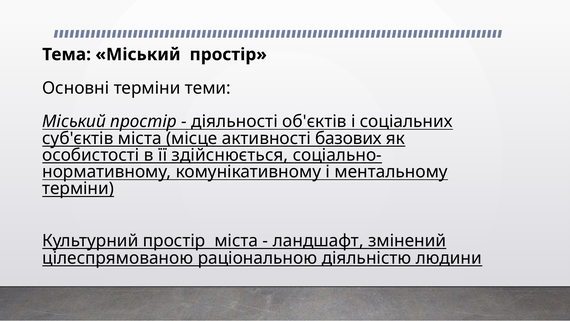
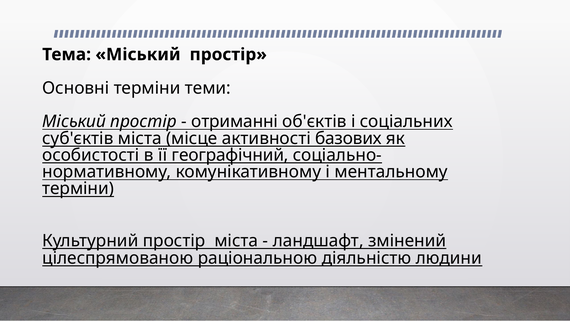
діяльності: діяльності -> отриманні (235, 121)
здійснюється: здійснюється -> географічний (230, 155)
